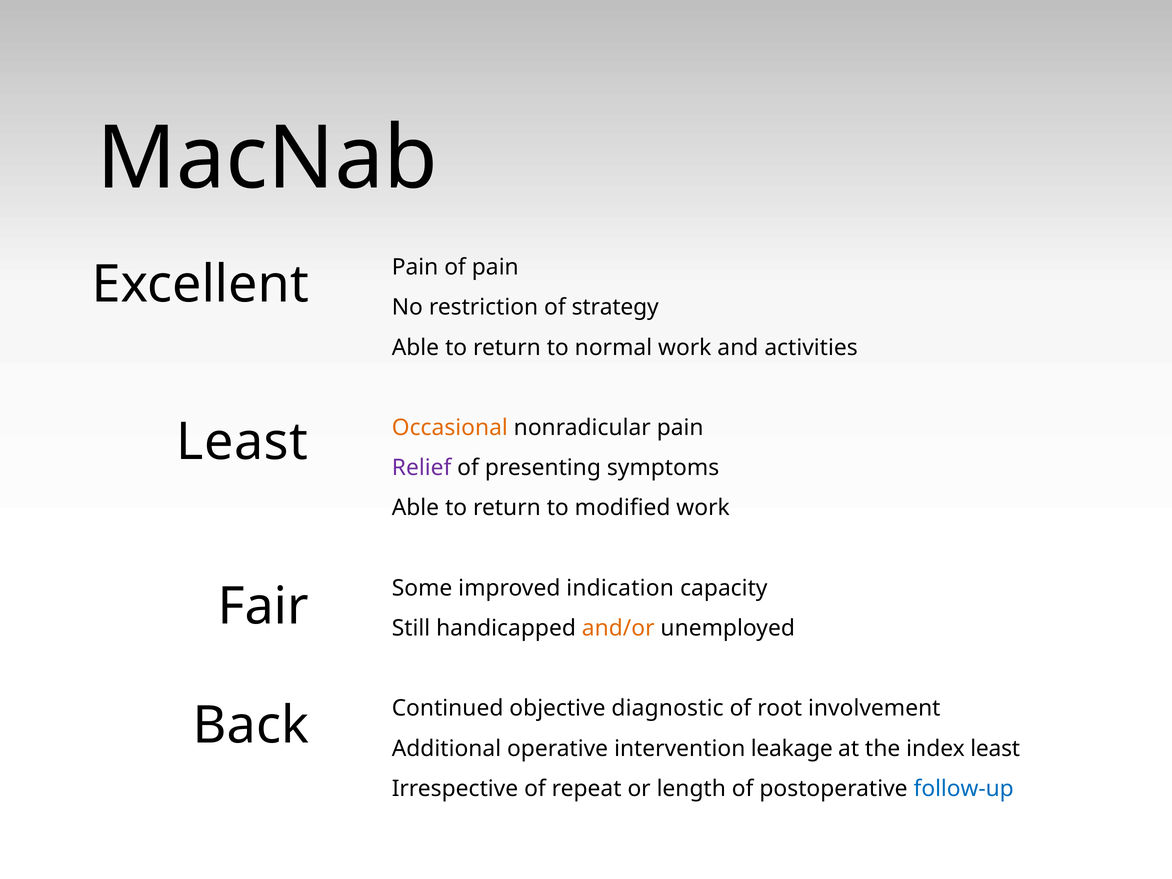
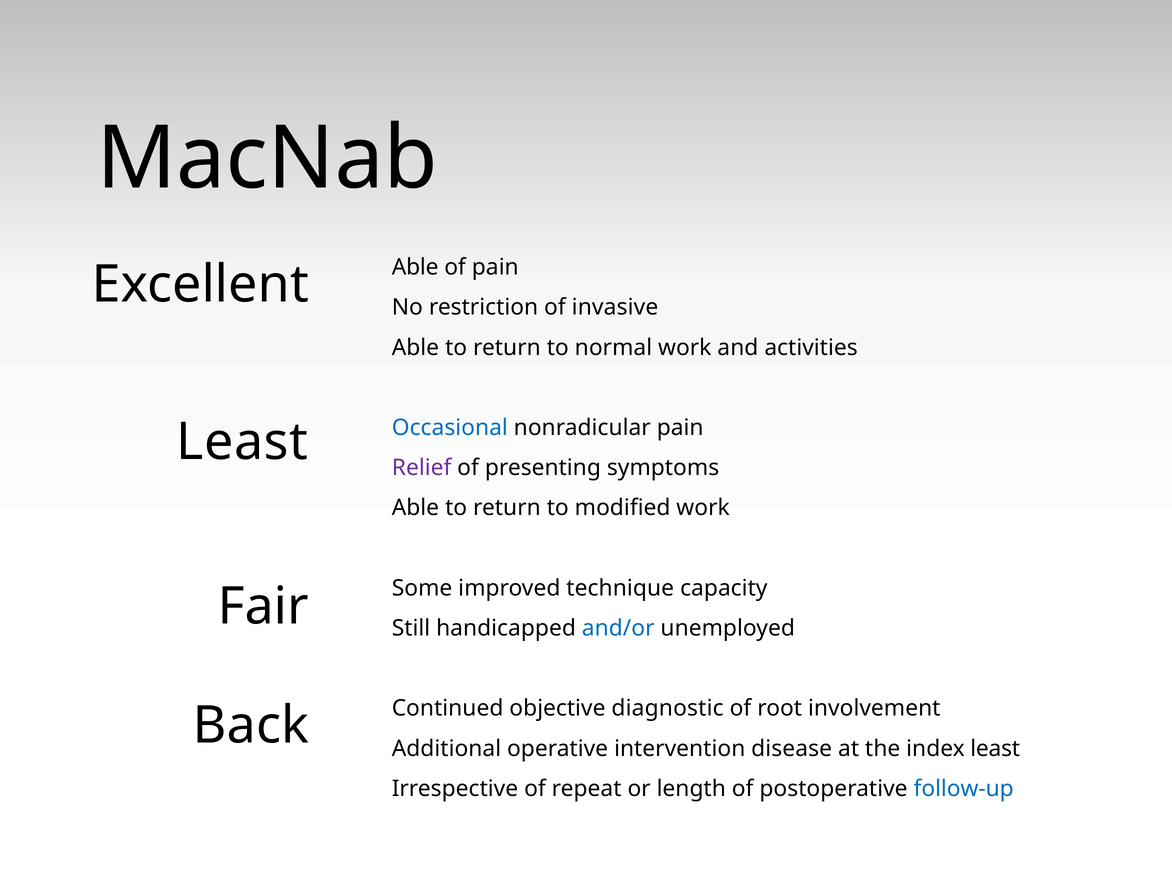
Pain: Pain -> Able (415, 267)
strategy: strategy -> invasive (615, 307)
Occasional colour: orange -> blue (450, 428)
indication: indication -> technique (620, 588)
and/or colour: orange -> blue (618, 628)
leakage: leakage -> disease (792, 749)
